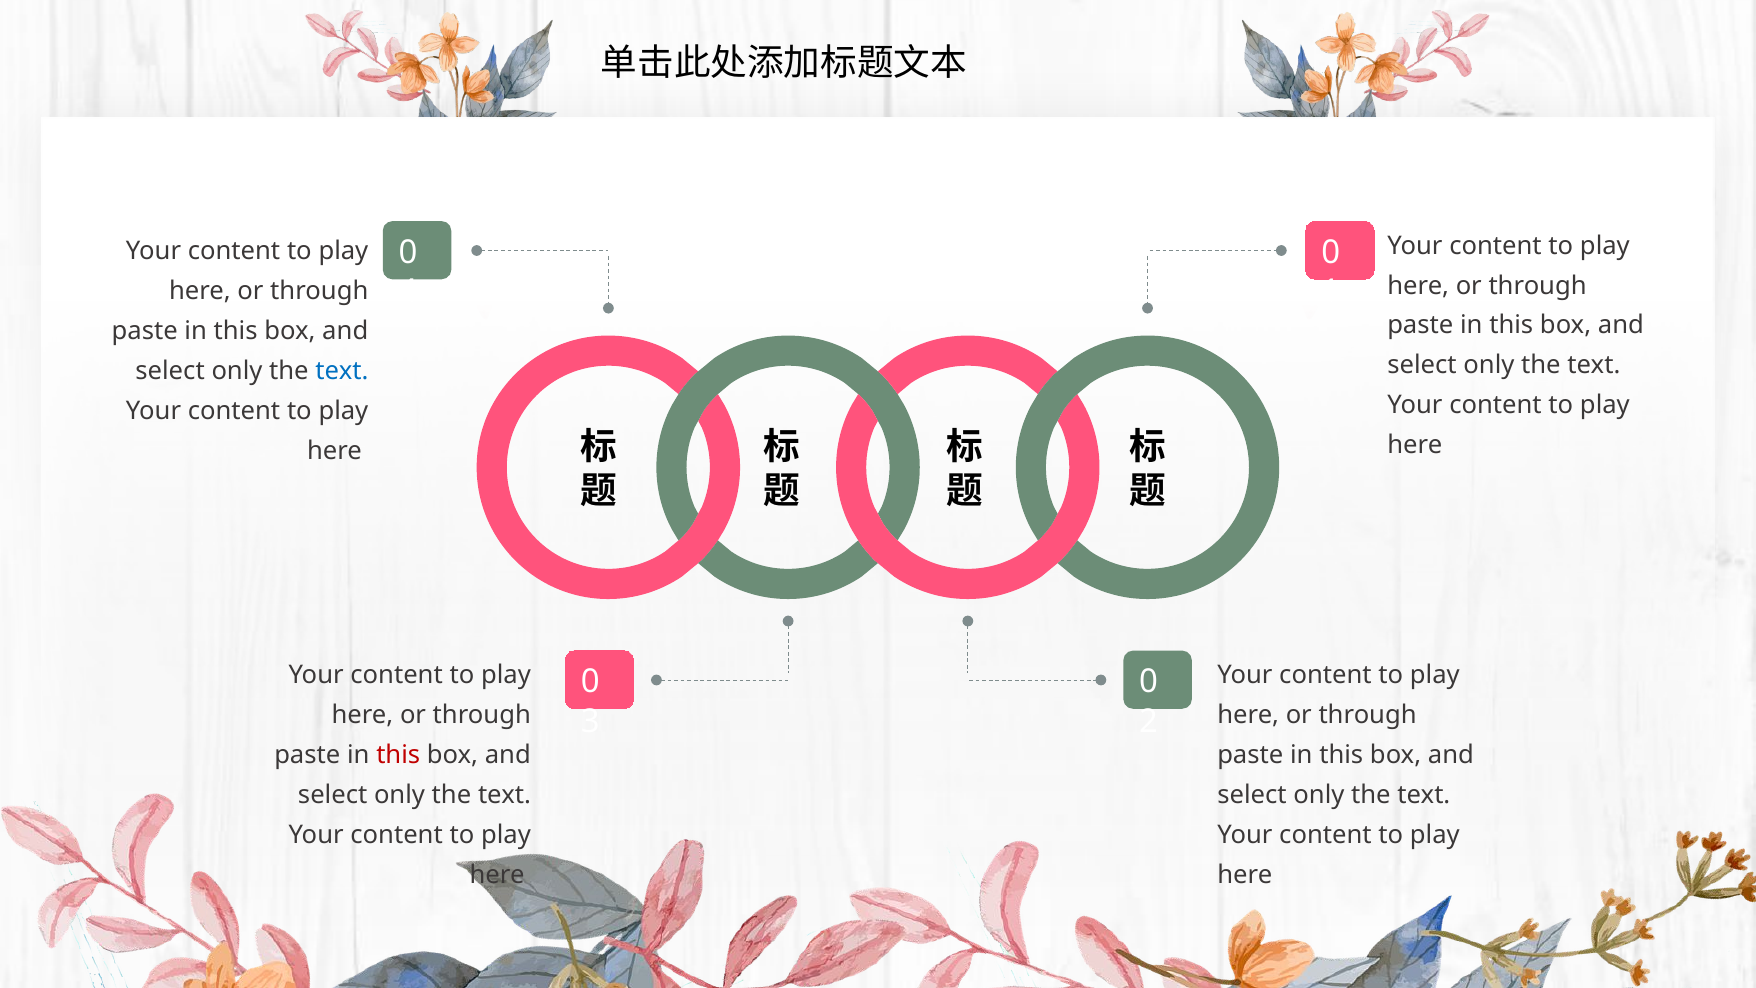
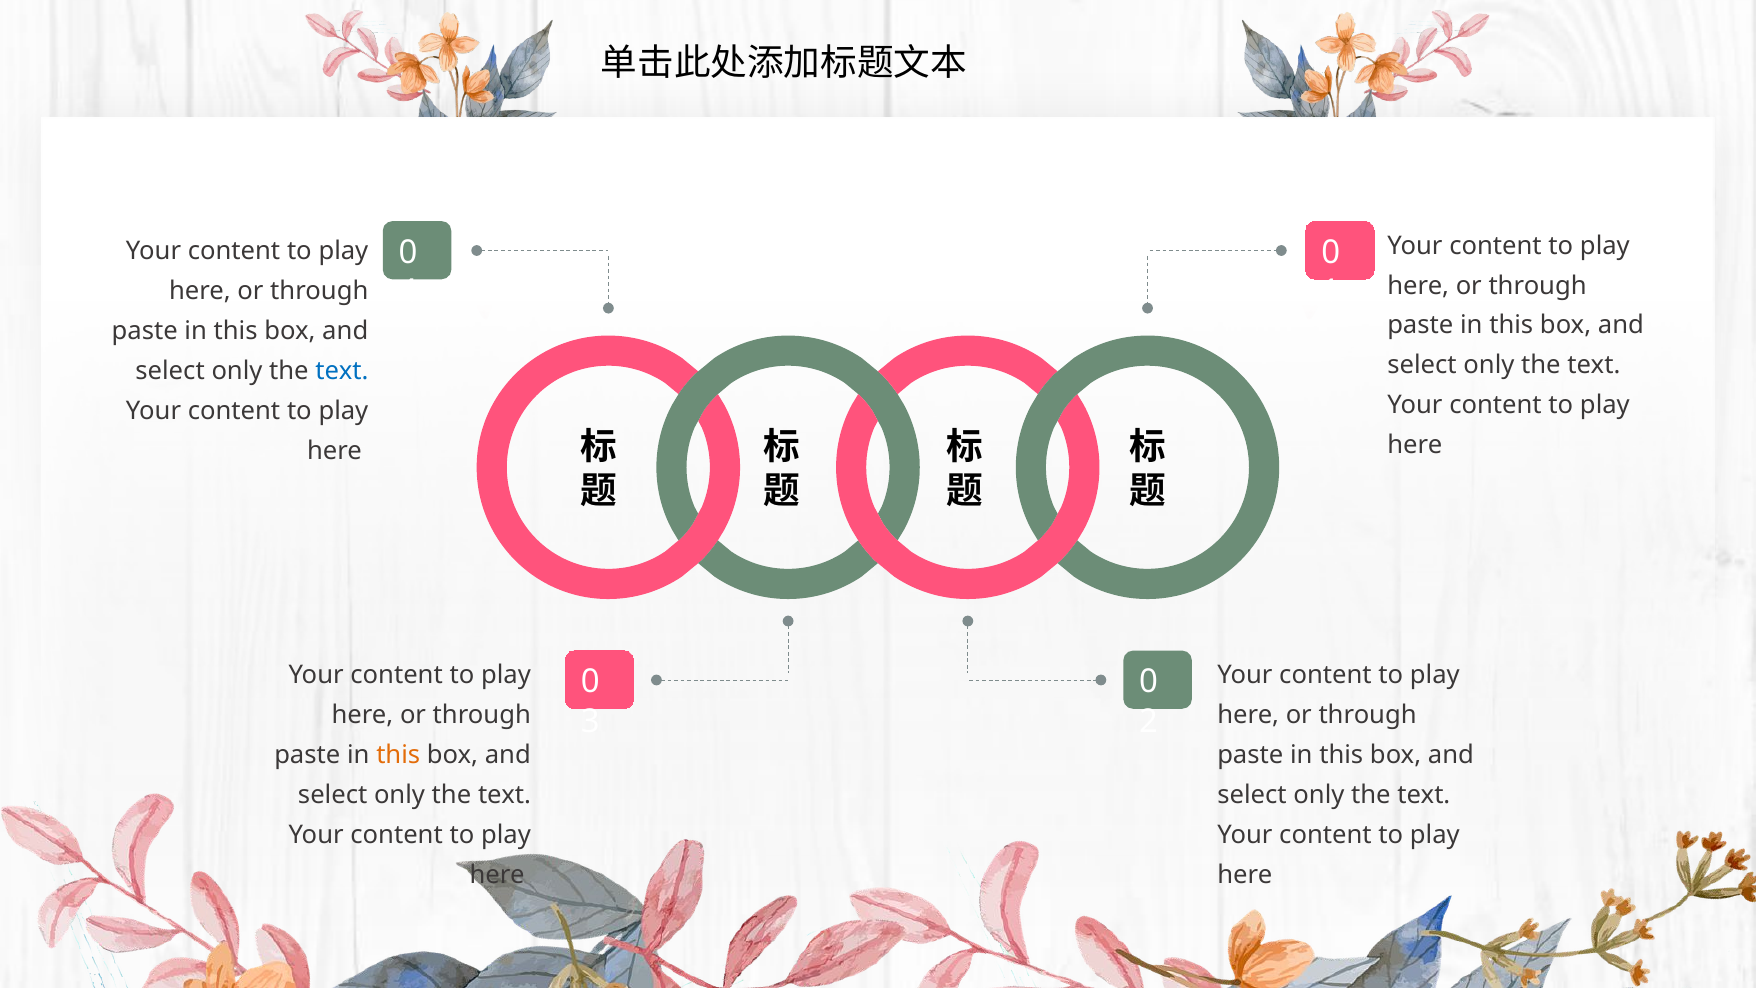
this colour: red -> orange (398, 755)
